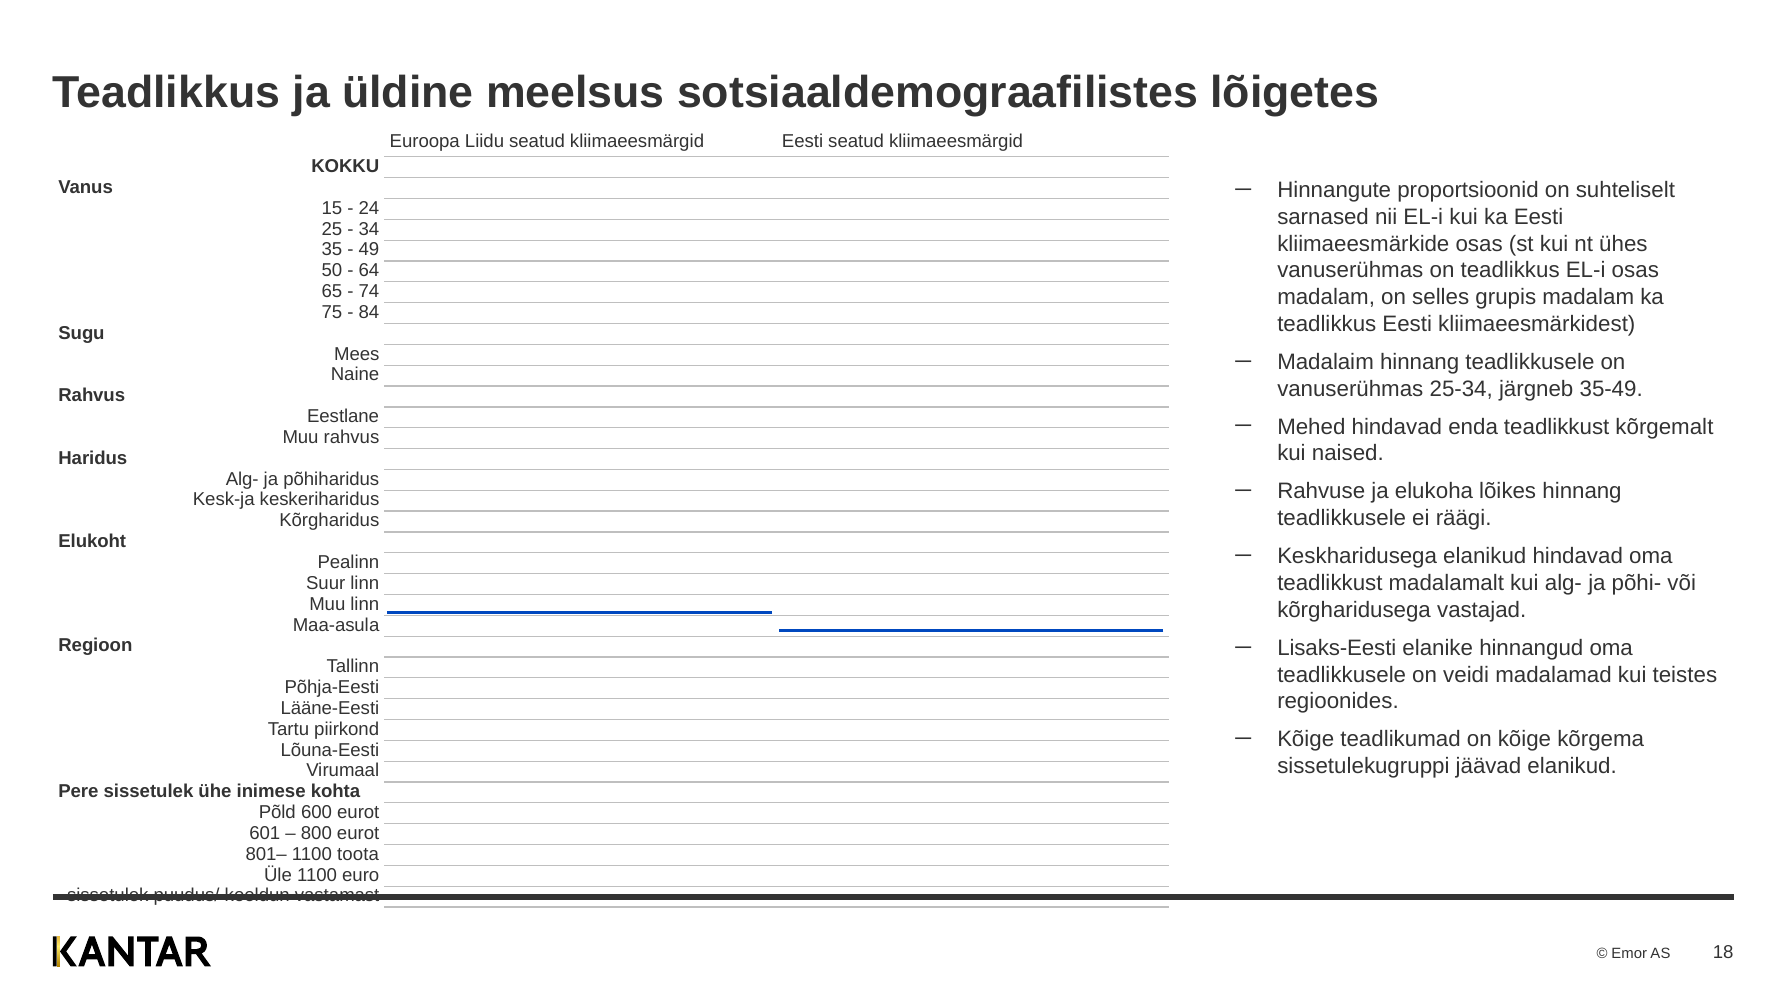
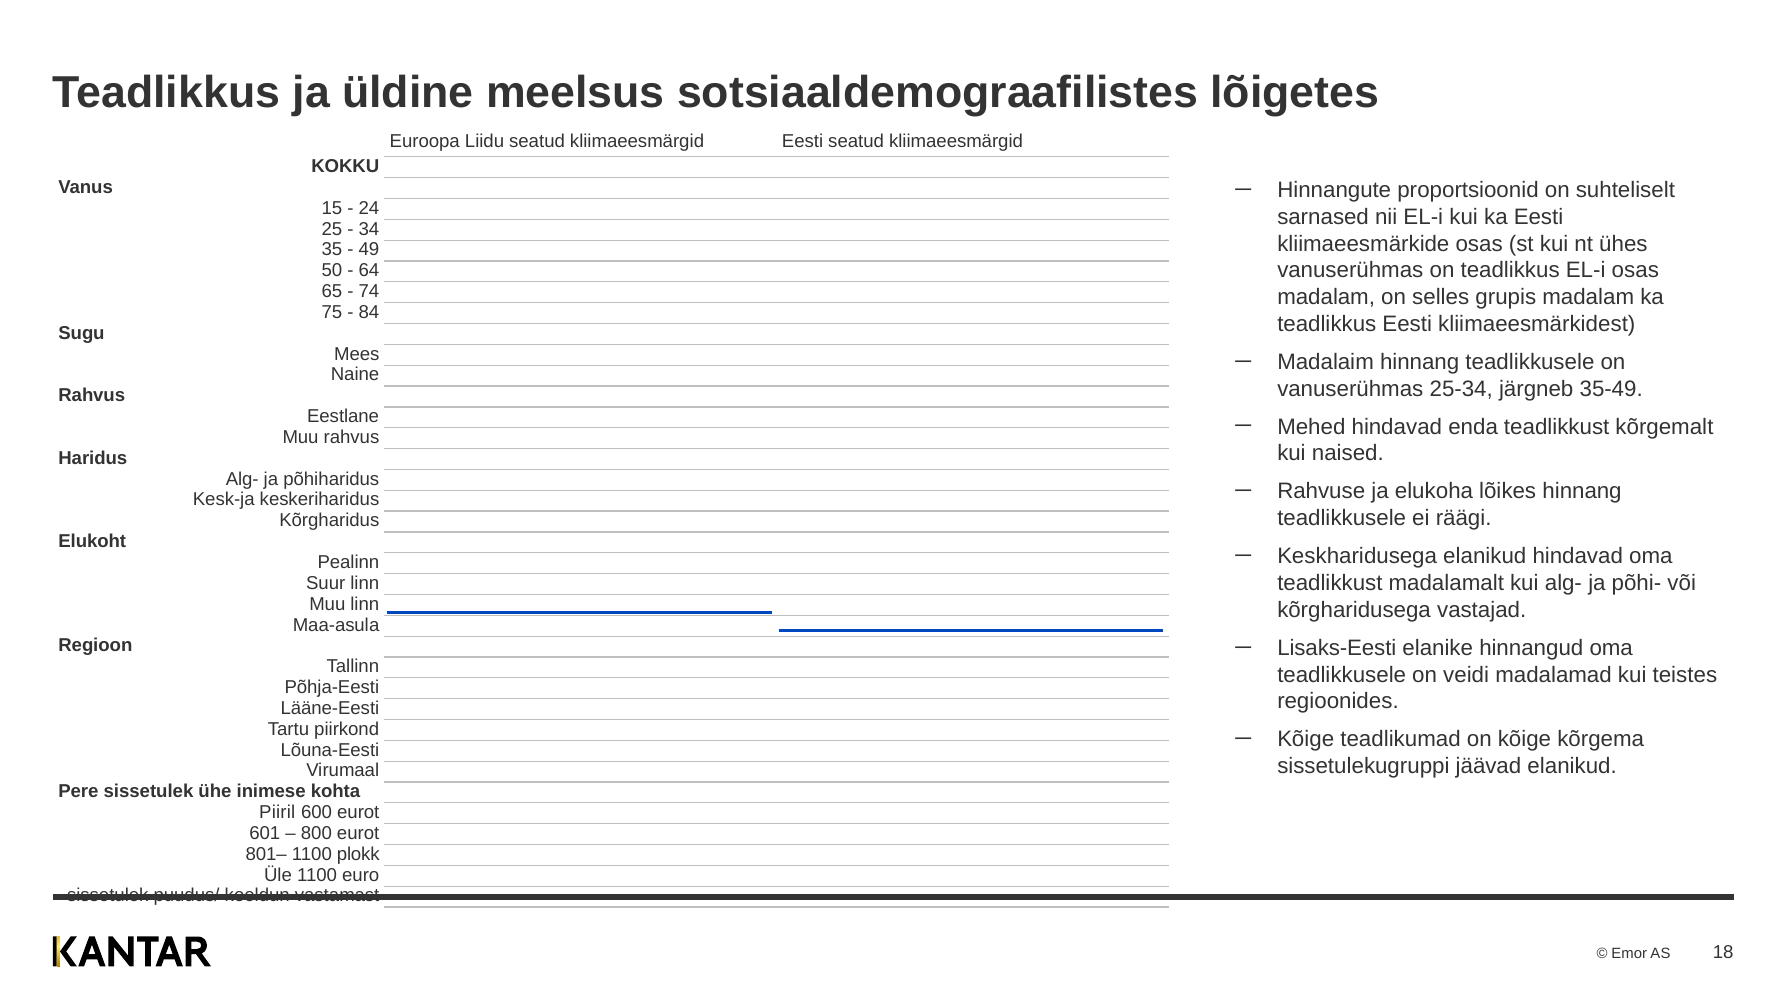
Põld: Põld -> Piiril (277, 813)
toota: toota -> plokk (358, 854)
